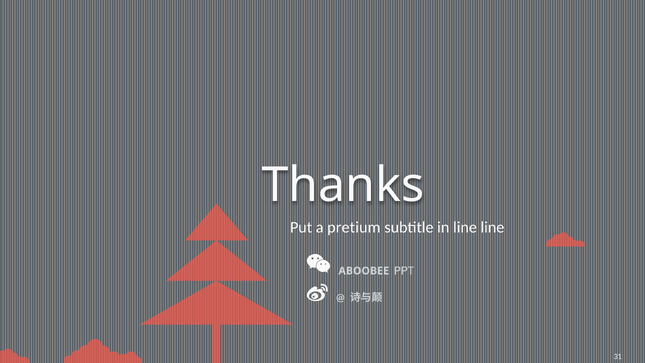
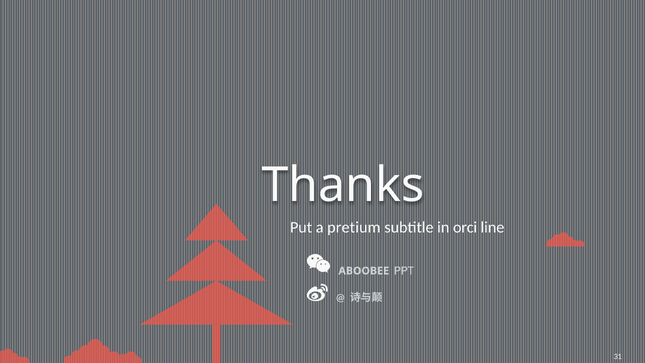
in line: line -> orci (465, 227)
